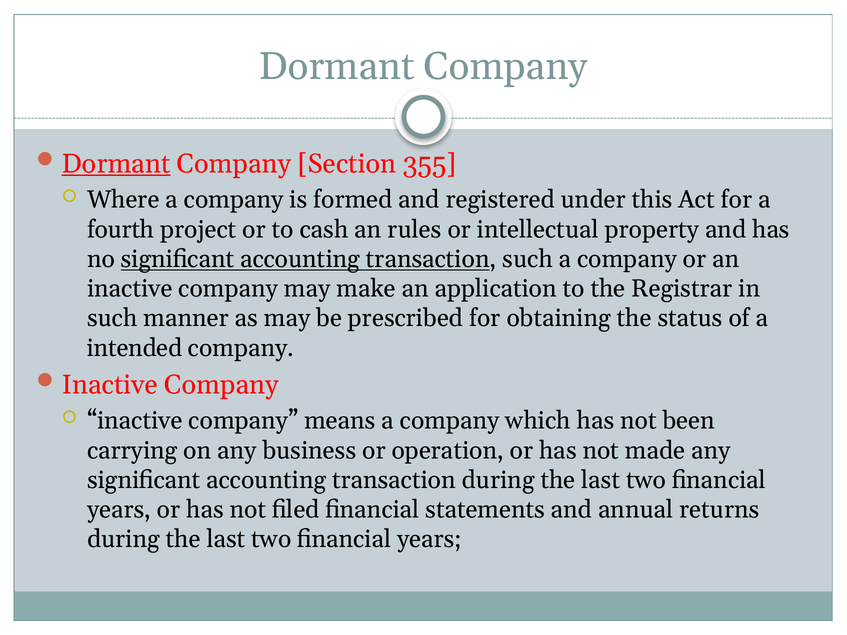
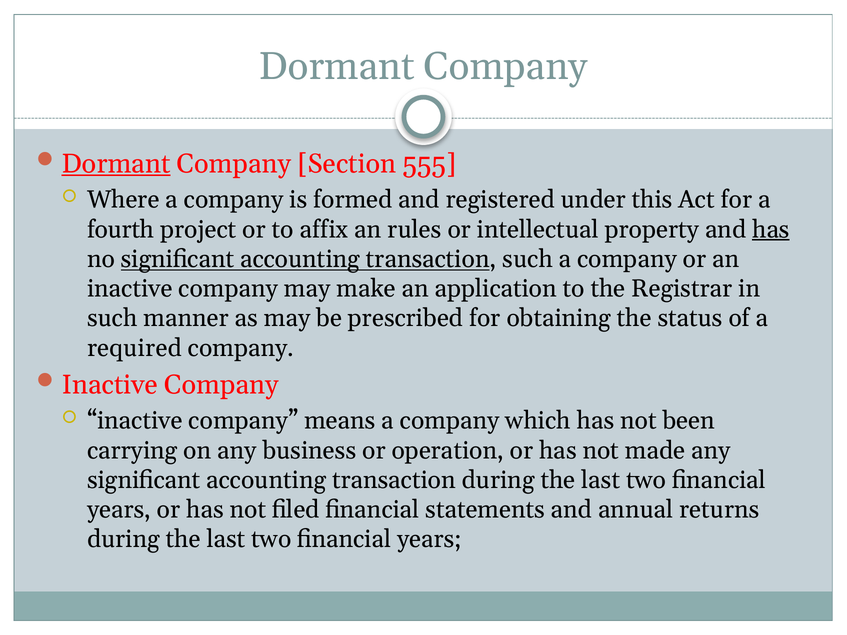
355: 355 -> 555 (429, 164)
cash: cash -> affix (324, 229)
has underline: none -> present (771, 229)
intended: intended -> required (134, 348)
